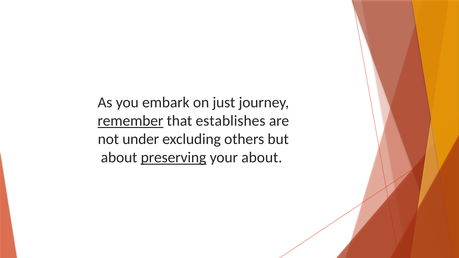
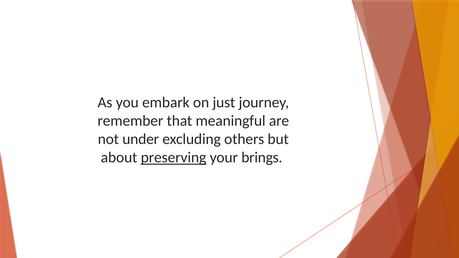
remember underline: present -> none (130, 121)
establishes: establishes -> meaningful (231, 121)
your about: about -> brings (262, 158)
